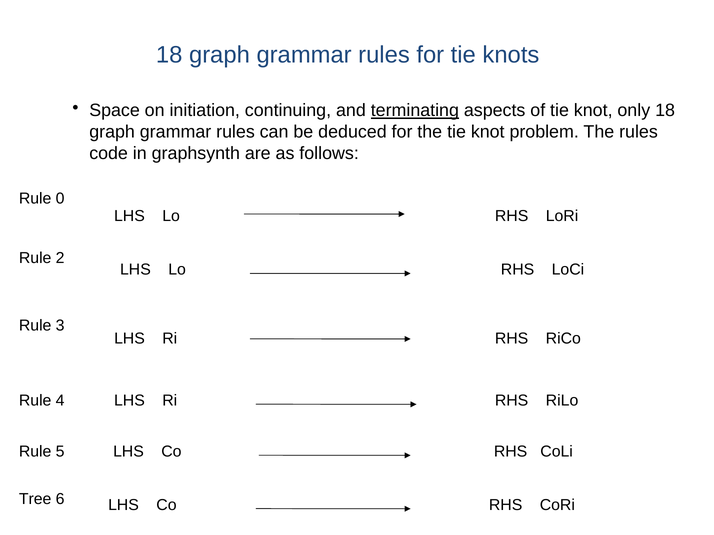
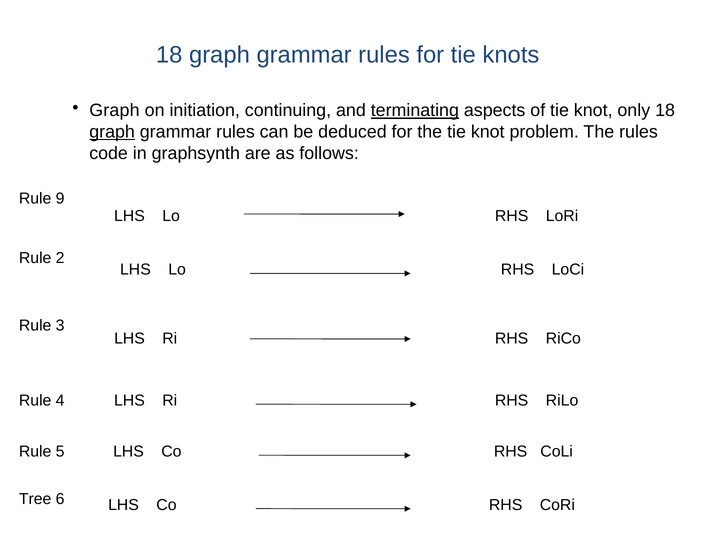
Space: Space -> Graph (114, 111)
graph underline: none -> present (112, 132)
0: 0 -> 9 (60, 199)
